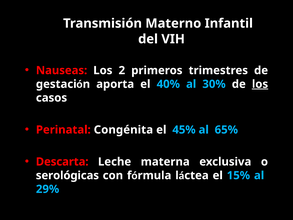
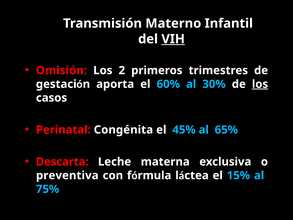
VIH underline: none -> present (173, 39)
Nauseas: Nauseas -> Omisión (61, 70)
40%: 40% -> 60% (168, 84)
serológicas: serológicas -> preventiva (67, 175)
29%: 29% -> 75% (48, 189)
